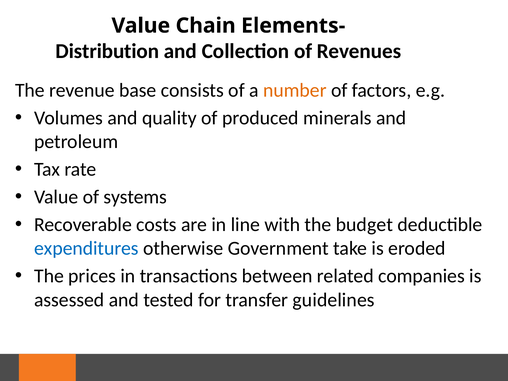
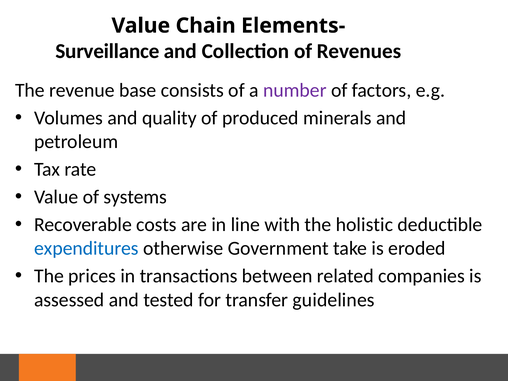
Distribution: Distribution -> Surveillance (107, 51)
number colour: orange -> purple (295, 90)
budget: budget -> holistic (364, 225)
